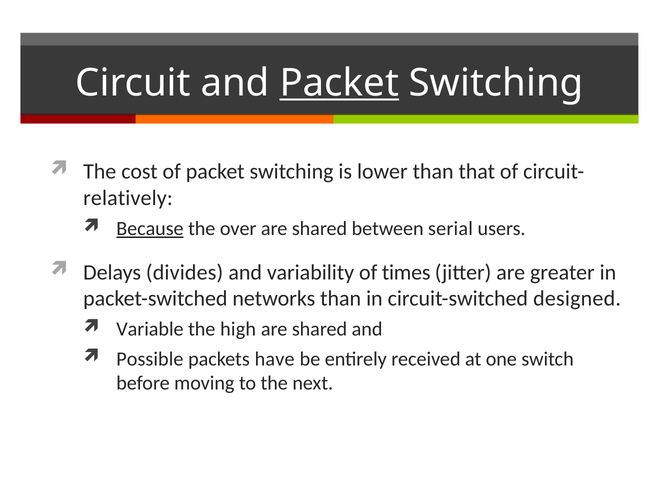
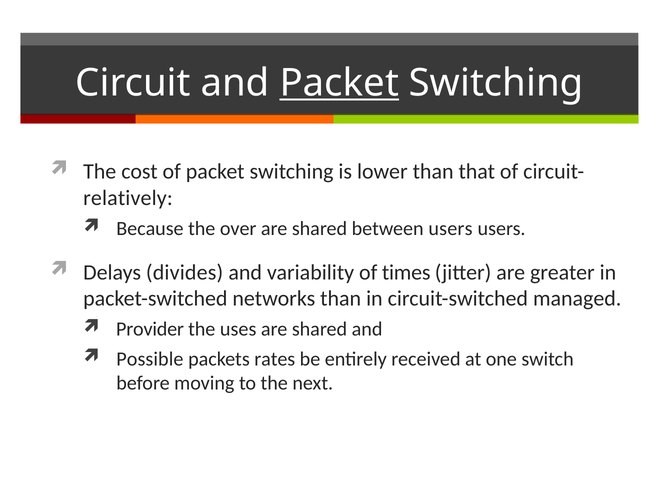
Because underline: present -> none (150, 229)
between serial: serial -> users (451, 229)
designed: designed -> managed (577, 299)
Variable: Variable -> Provider (150, 329)
high: high -> uses (238, 329)
have: have -> rates (275, 359)
